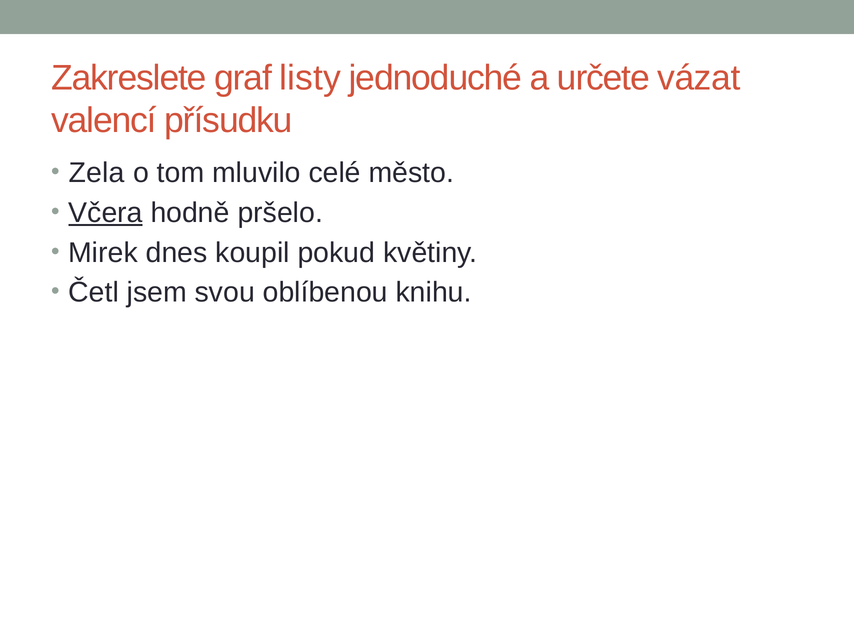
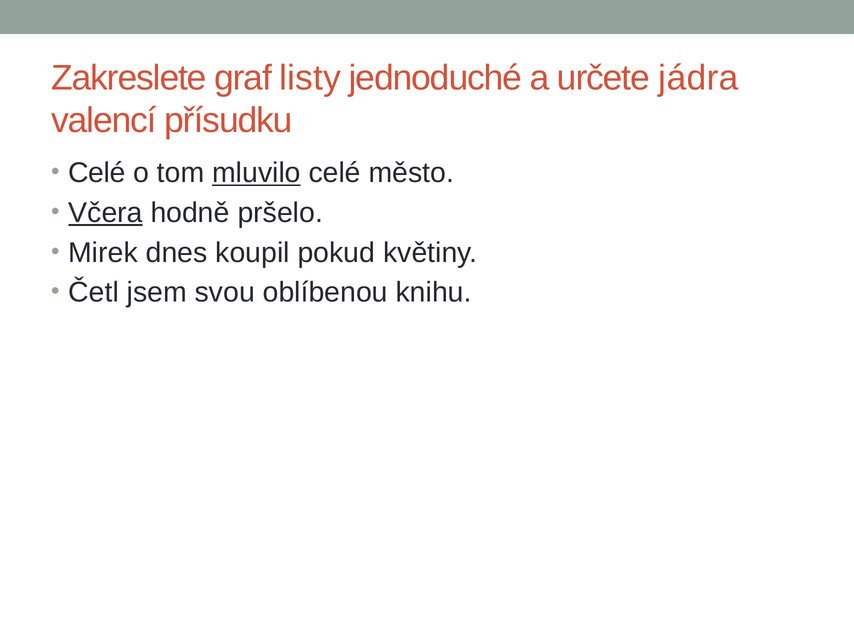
vázat: vázat -> jádra (699, 78)
Zela: Zela -> Celé (97, 173)
mluvilo underline: none -> present (256, 173)
